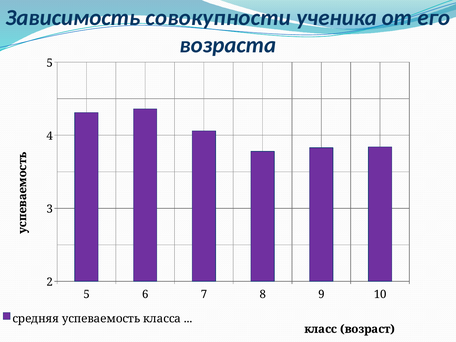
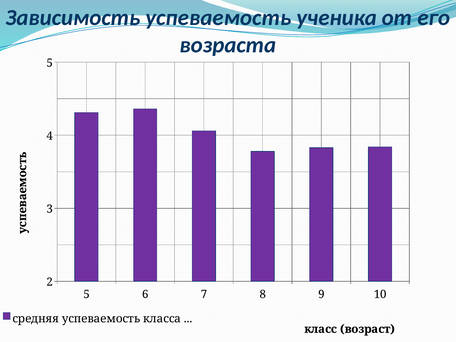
Зависимость совокупности: совокупности -> успеваемость (218, 18)
